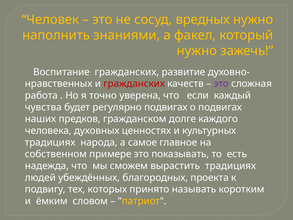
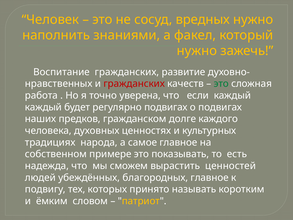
это colour: purple -> green (221, 84)
чувства: чувства -> каждый (43, 107)
вырастить традициях: традициях -> ценностей (231, 166)
благородных проекта: проекта -> главное (210, 177)
